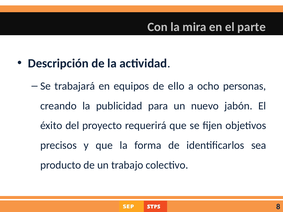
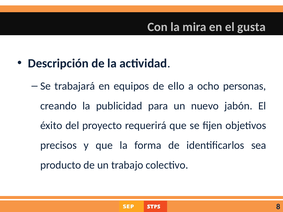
parte: parte -> gusta (252, 27)
